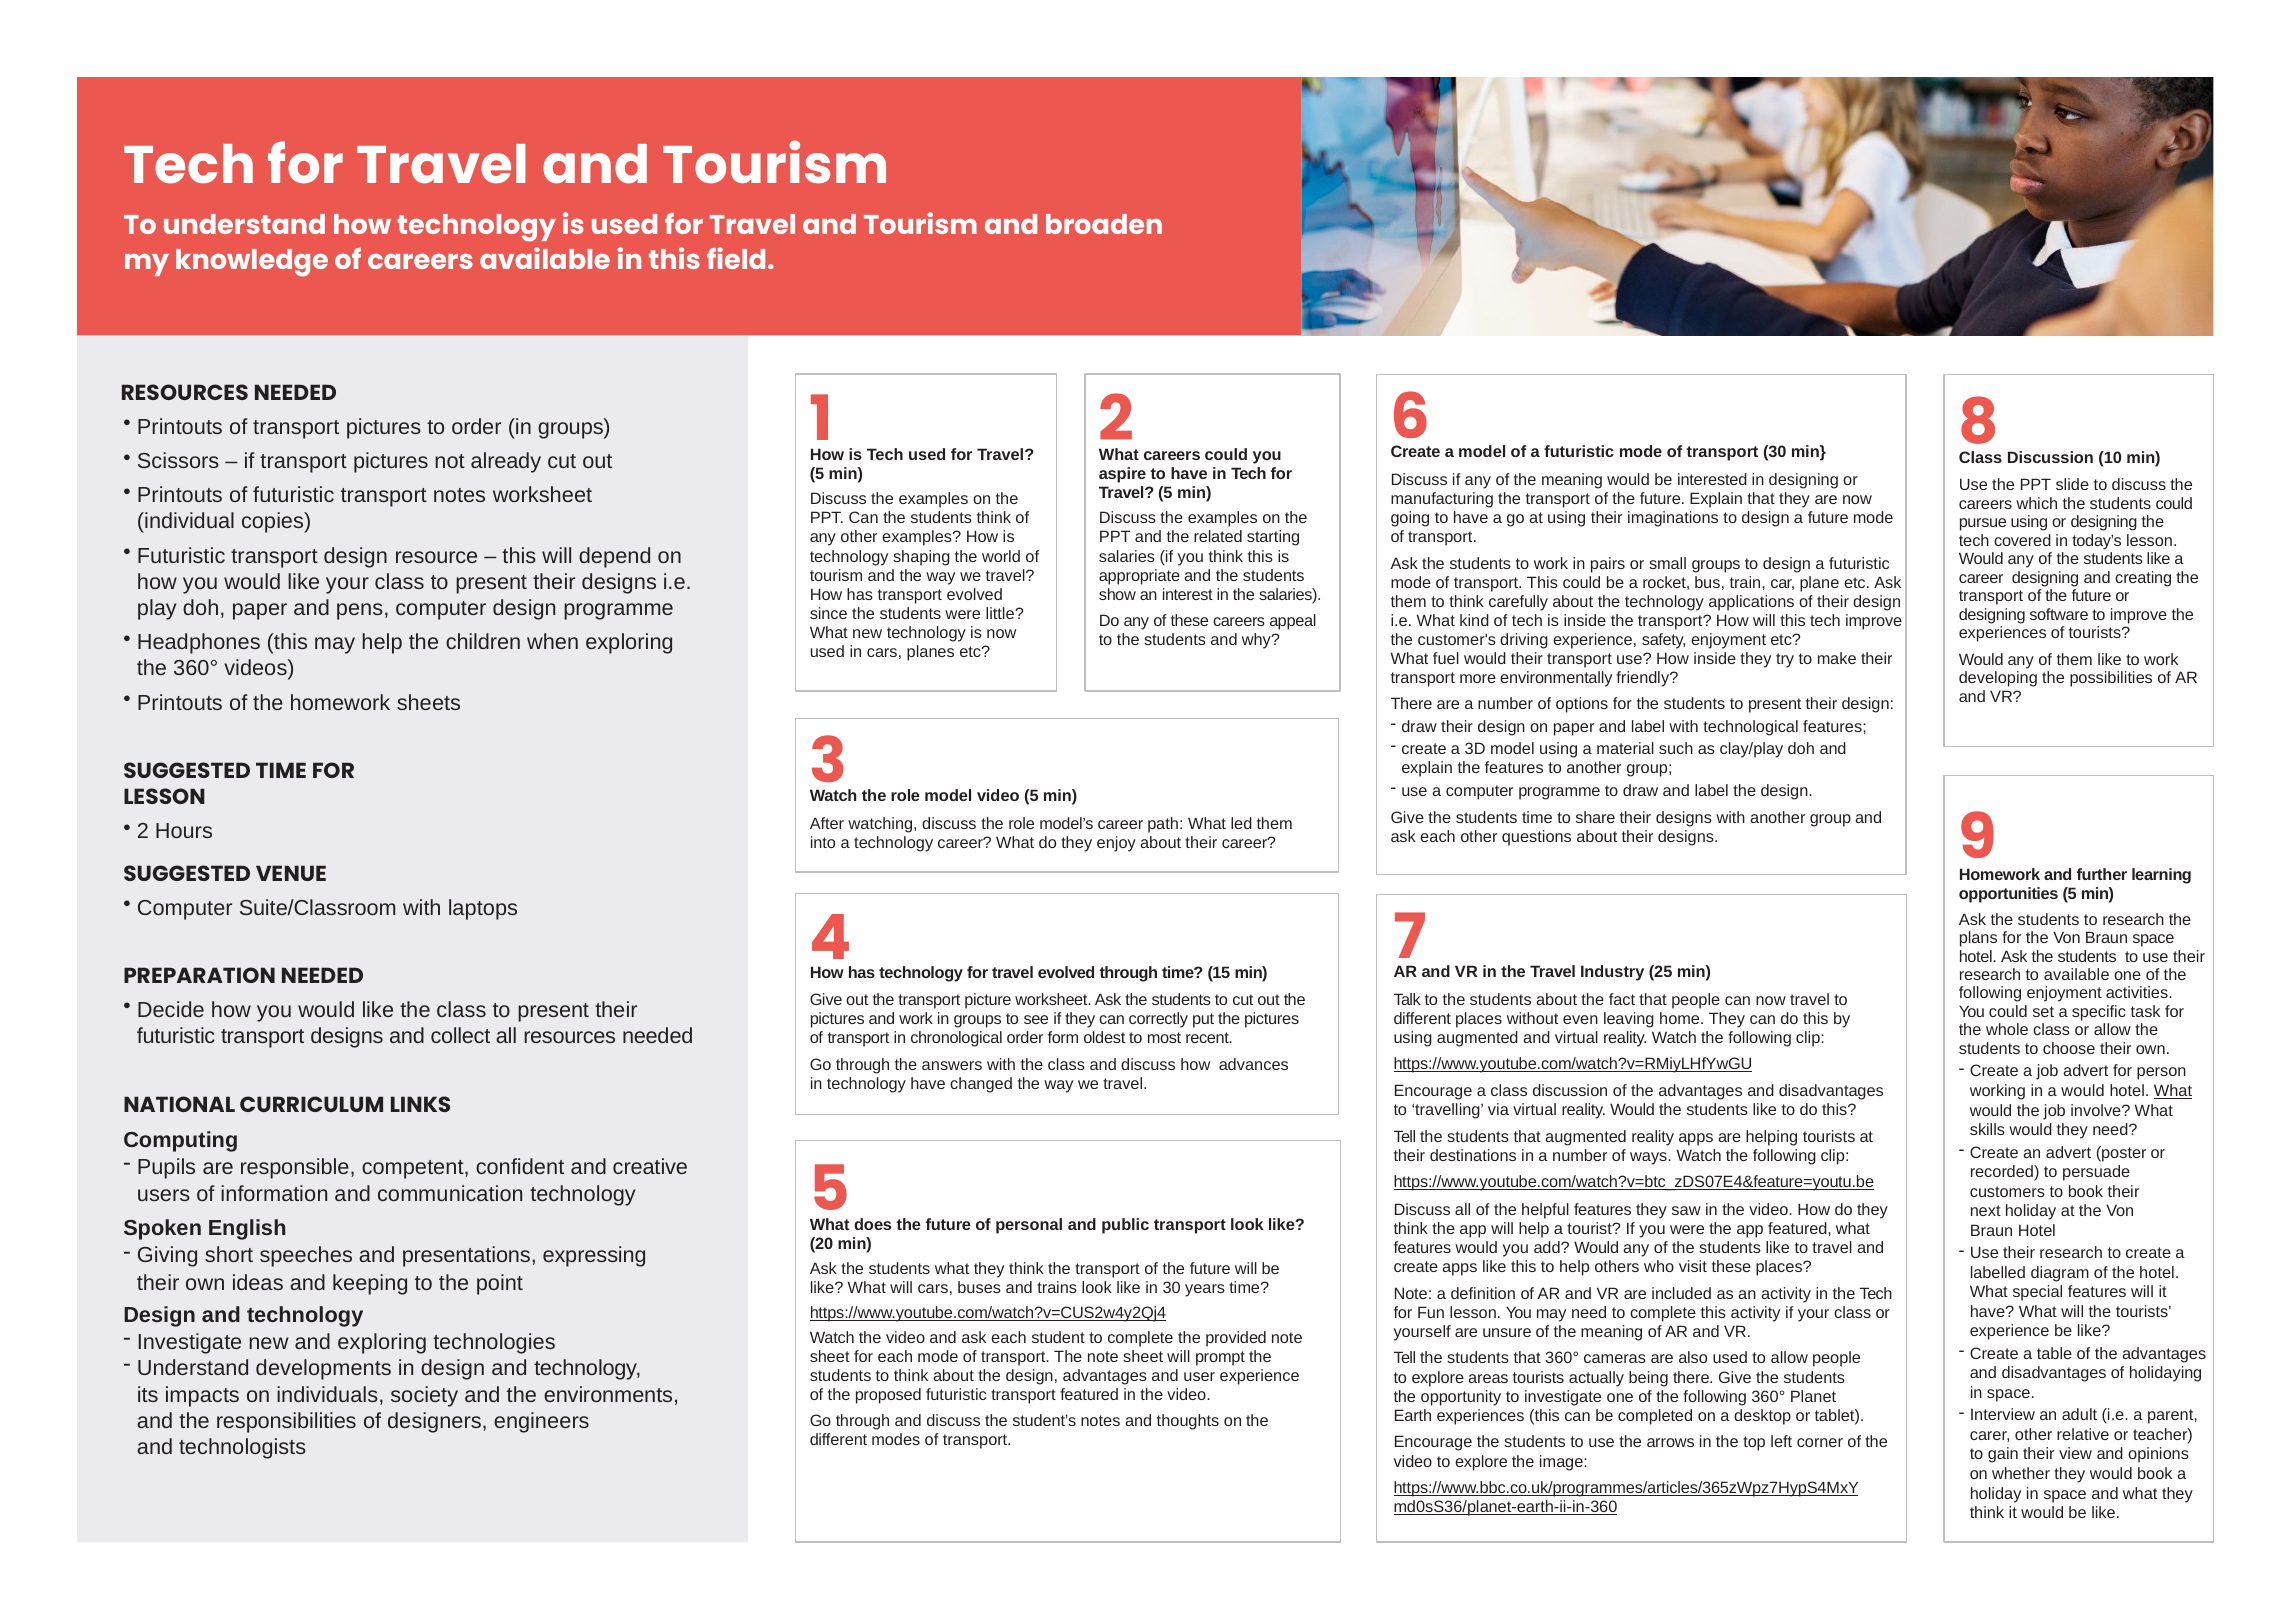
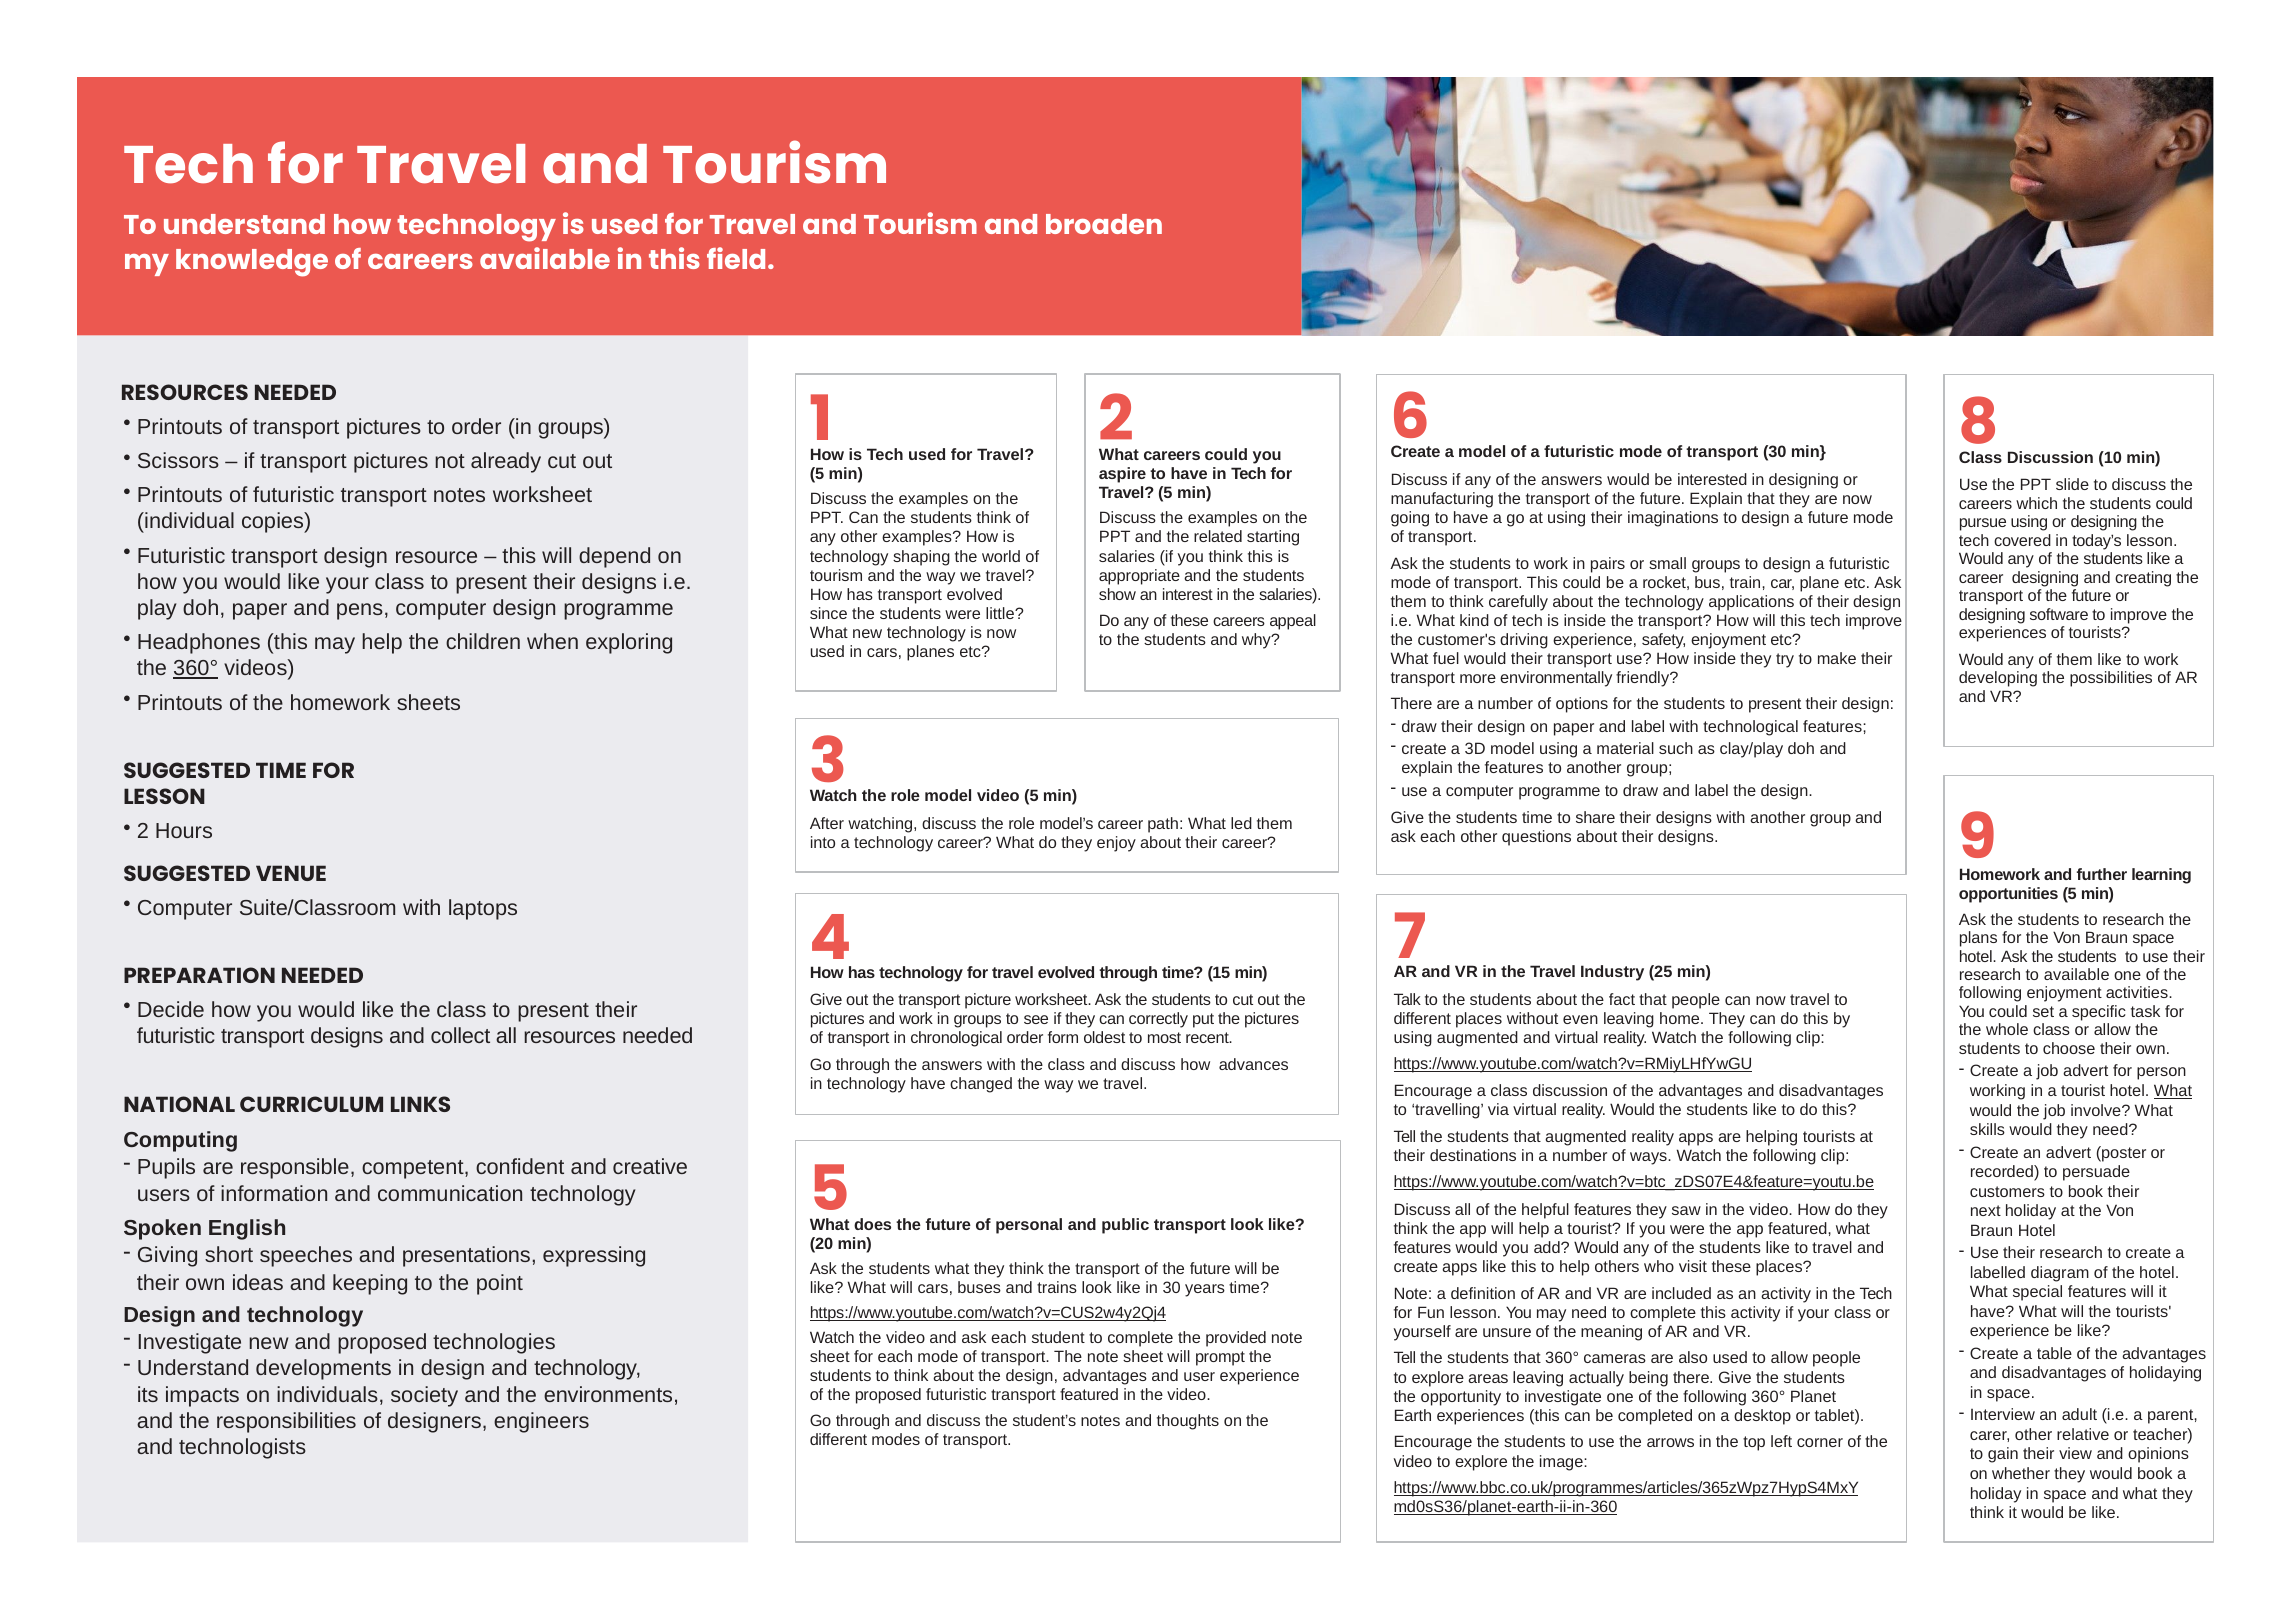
any of the meaning: meaning -> answers (1572, 480)
360° underline: none -> present (196, 669)
in a would: would -> tourist (2083, 1091)
and exploring: exploring -> proposed (382, 1342)
areas tourists: tourists -> leaving (1539, 1378)
